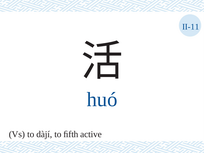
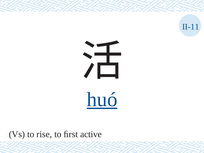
huó underline: none -> present (102, 100)
dàjí: dàjí -> rise (44, 134)
ﬁfth: ﬁfth -> ﬁrst (71, 134)
